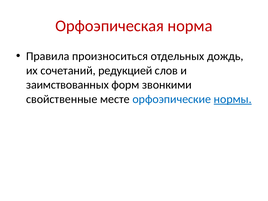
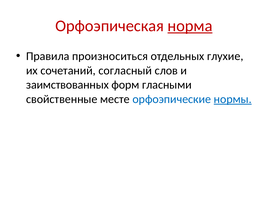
норма underline: none -> present (190, 26)
дождь: дождь -> глухие (225, 56)
редукцией: редукцией -> согласный (125, 71)
звонкими: звонкими -> гласными (167, 85)
